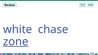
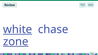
white underline: none -> present (18, 30)
